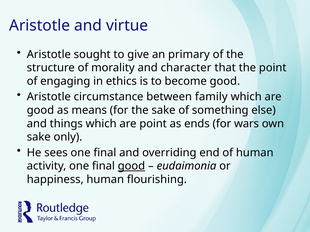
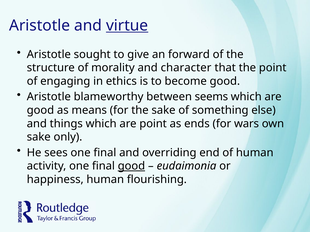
virtue underline: none -> present (127, 26)
primary: primary -> forward (189, 54)
circumstance: circumstance -> blameworthy (109, 97)
family: family -> seems (211, 97)
